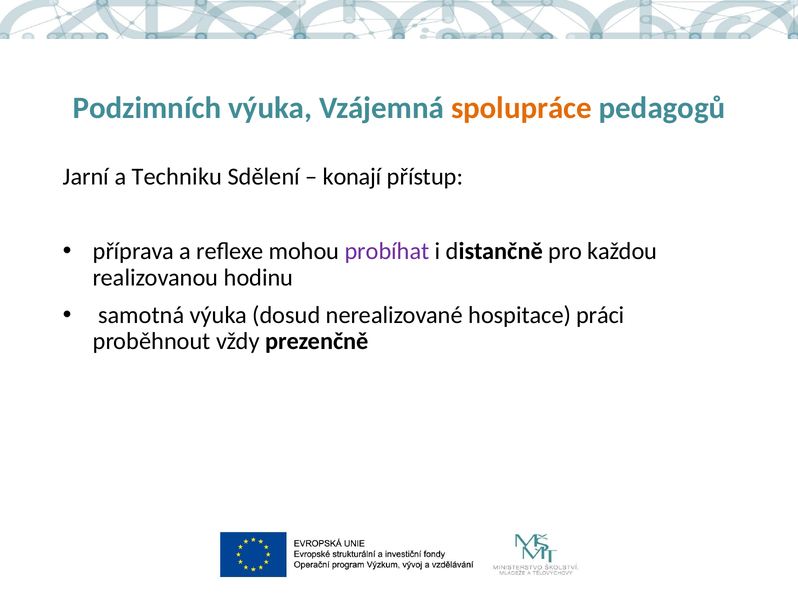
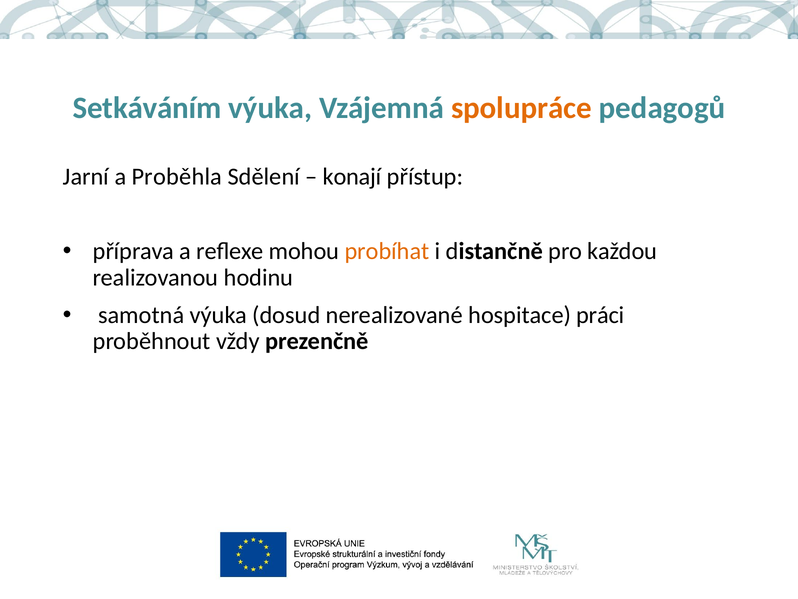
Podzimních: Podzimních -> Setkáváním (147, 108)
Techniku: Techniku -> Proběhla (177, 176)
probíhat colour: purple -> orange (387, 251)
